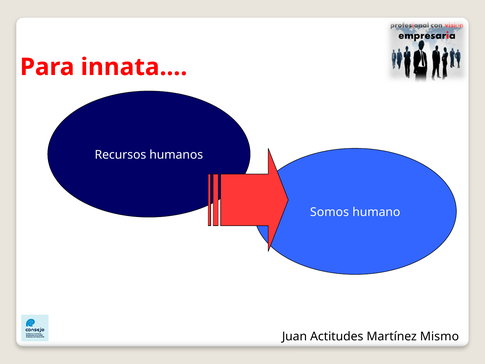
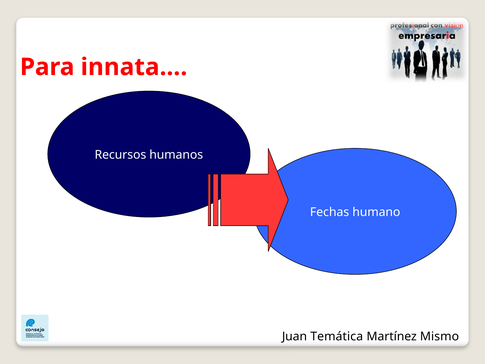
Somos: Somos -> Fechas (330, 212)
Actitudes: Actitudes -> Temática (337, 336)
